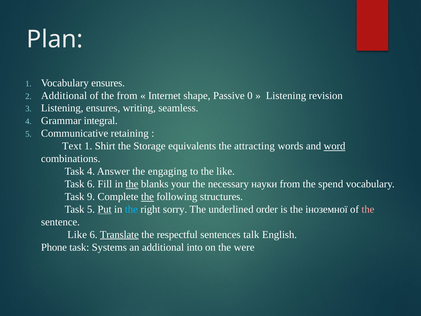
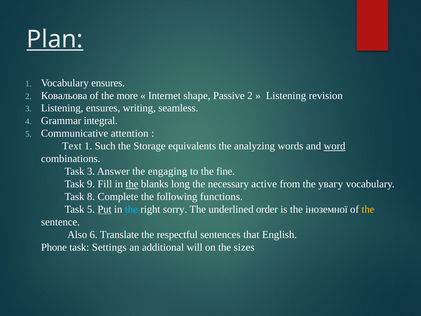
Plan underline: none -> present (55, 39)
2 Additional: Additional -> Ковальова (64, 95)
the from: from -> more (127, 95)
Passive 0: 0 -> 2 (250, 95)
retaining: retaining -> attention (130, 133)
Shirt: Shirt -> Such (105, 146)
attracting: attracting -> analyzing (255, 146)
Task 4: 4 -> 3 (91, 171)
the like: like -> fine (226, 171)
Task 6: 6 -> 9 (91, 184)
your: your -> long (180, 184)
науки: науки -> active (264, 184)
spend: spend -> увагу (331, 184)
9: 9 -> 8 (91, 197)
the underline: present -> none (147, 197)
structures: structures -> functions (221, 197)
the colour: pink -> yellow (368, 209)
Like: Like -> Also (77, 234)
Translate underline: present -> none (119, 234)
talk: talk -> that (251, 234)
Systems: Systems -> Settings (109, 247)
into: into -> will (195, 247)
were: were -> sizes (244, 247)
